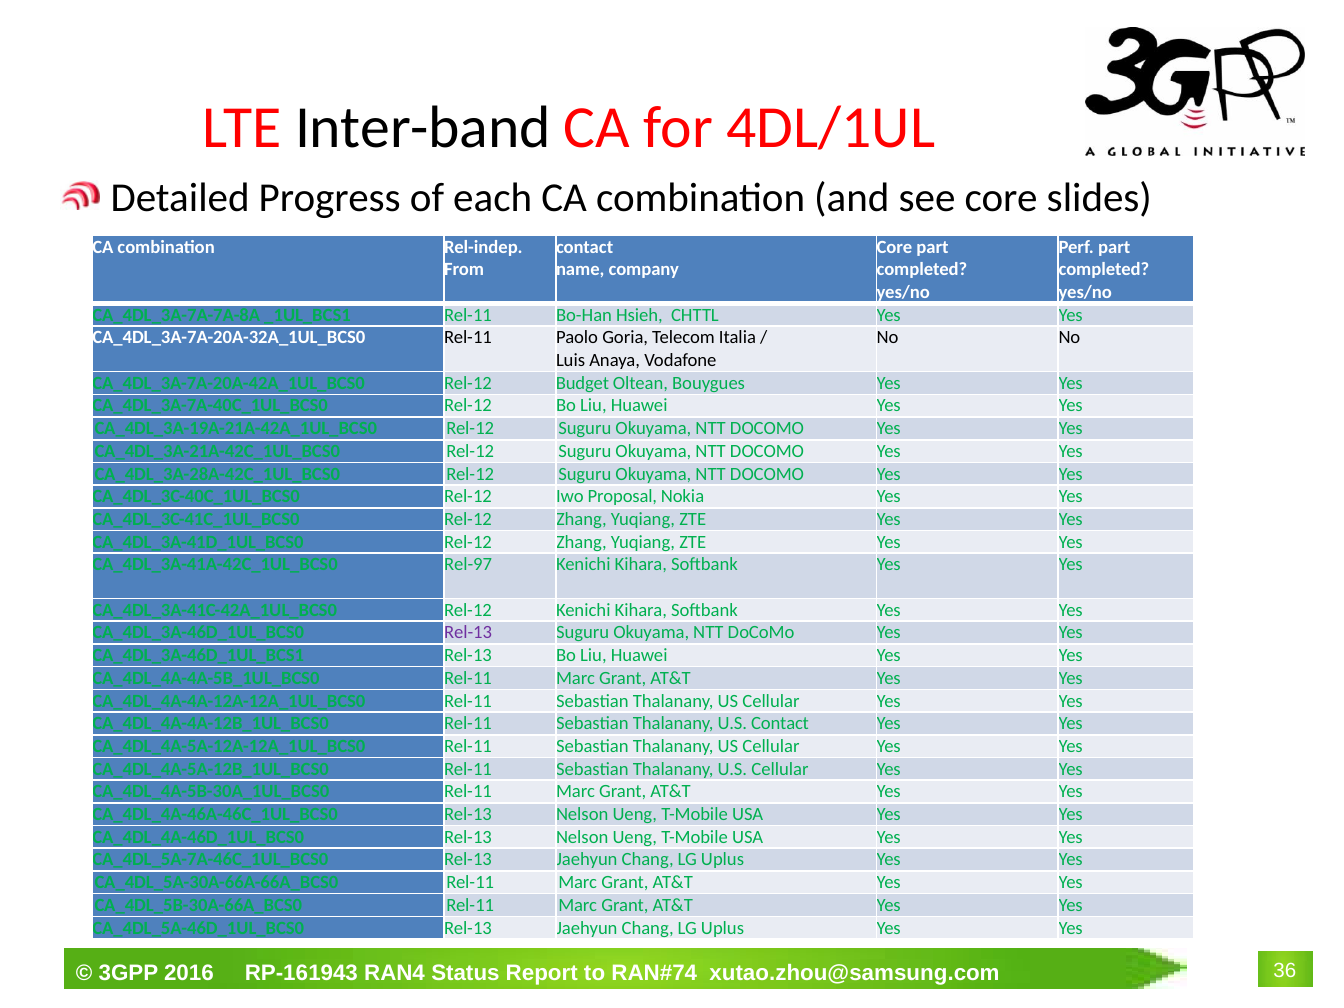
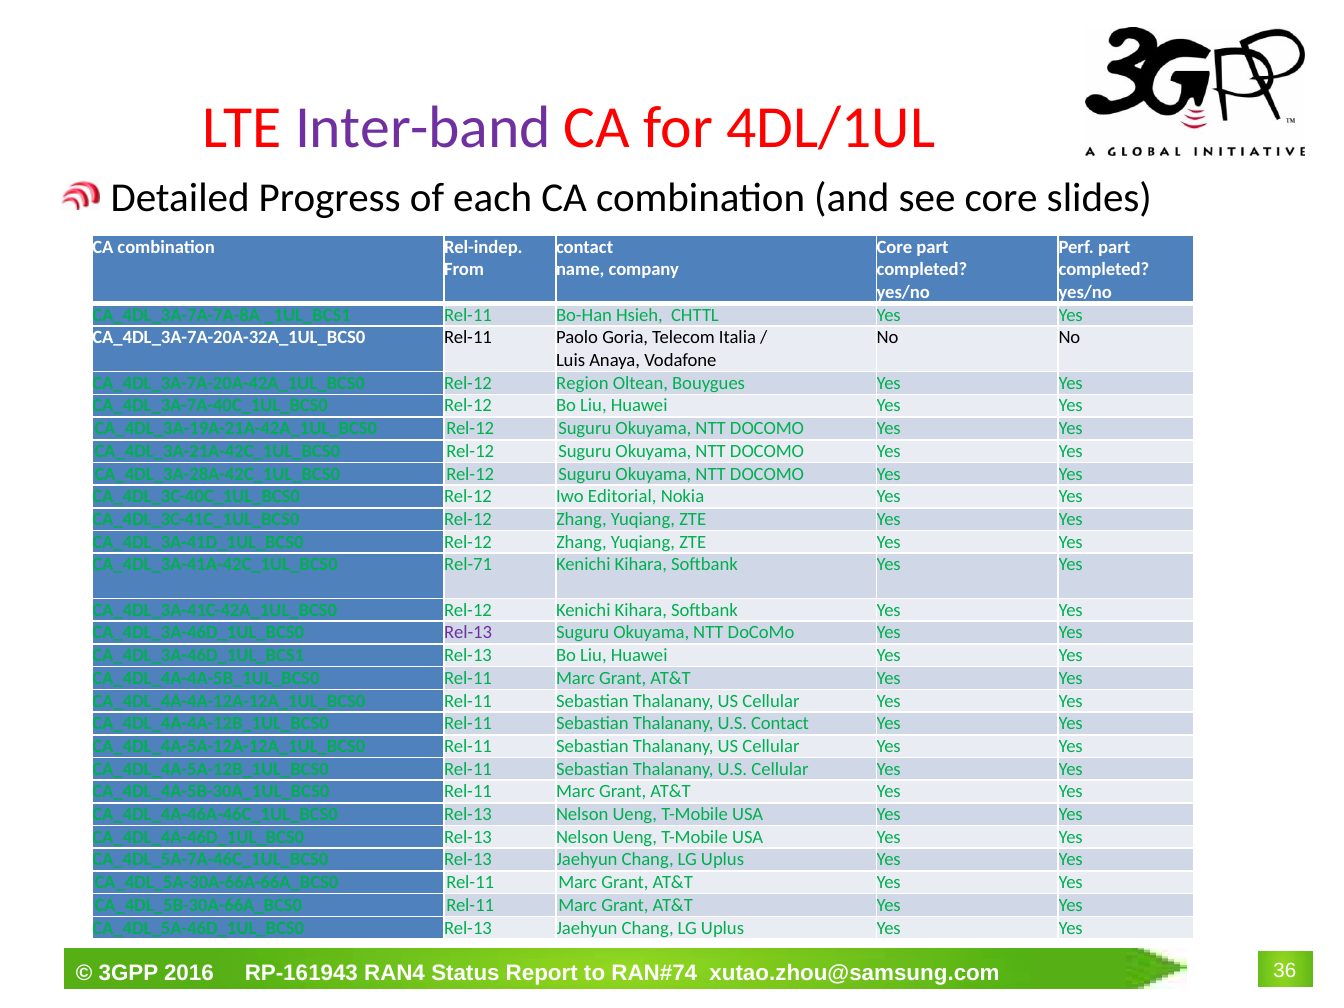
Inter-band colour: black -> purple (423, 128)
Budget: Budget -> Region (582, 383)
Proposal: Proposal -> Editorial (622, 497)
Rel-97: Rel-97 -> Rel-71 (468, 565)
